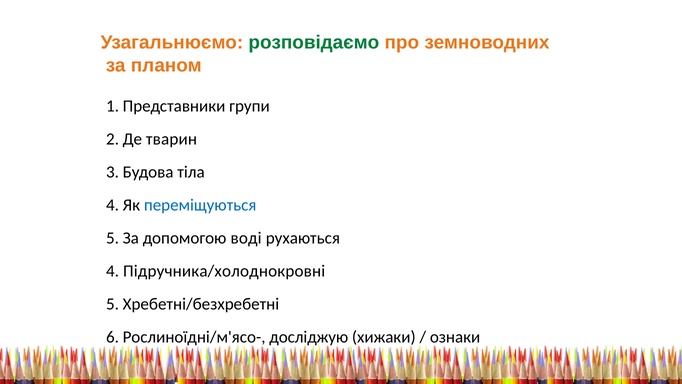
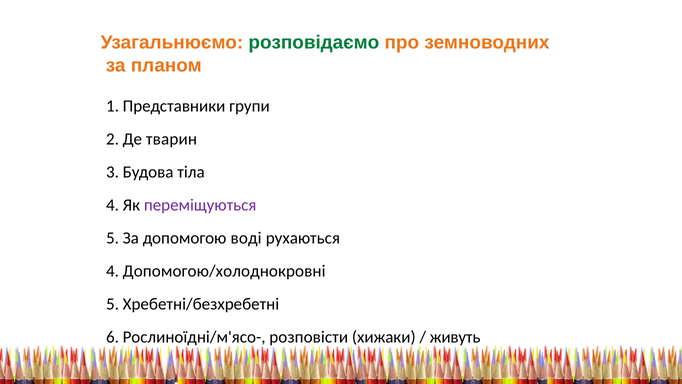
переміщуються colour: blue -> purple (200, 205)
Підручника/холоднокровні: Підручника/холоднокровні -> Допомогою/холоднокровні (224, 271)
досліджую: досліджую -> розповісти (309, 337)
ознаки: ознаки -> живуть (455, 337)
